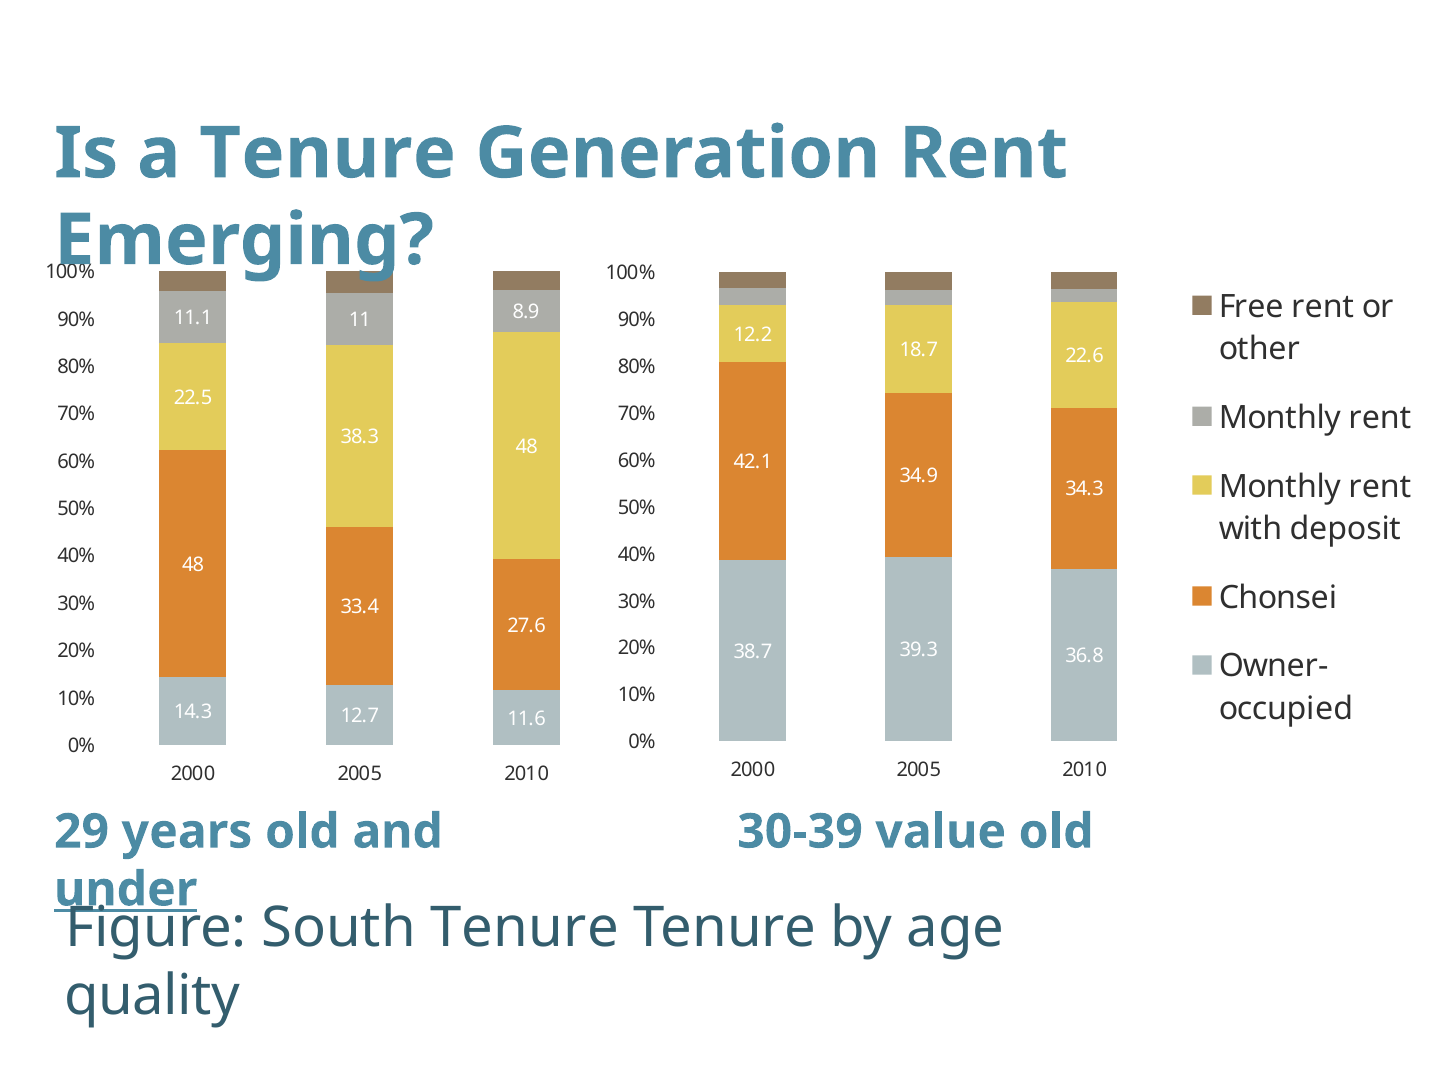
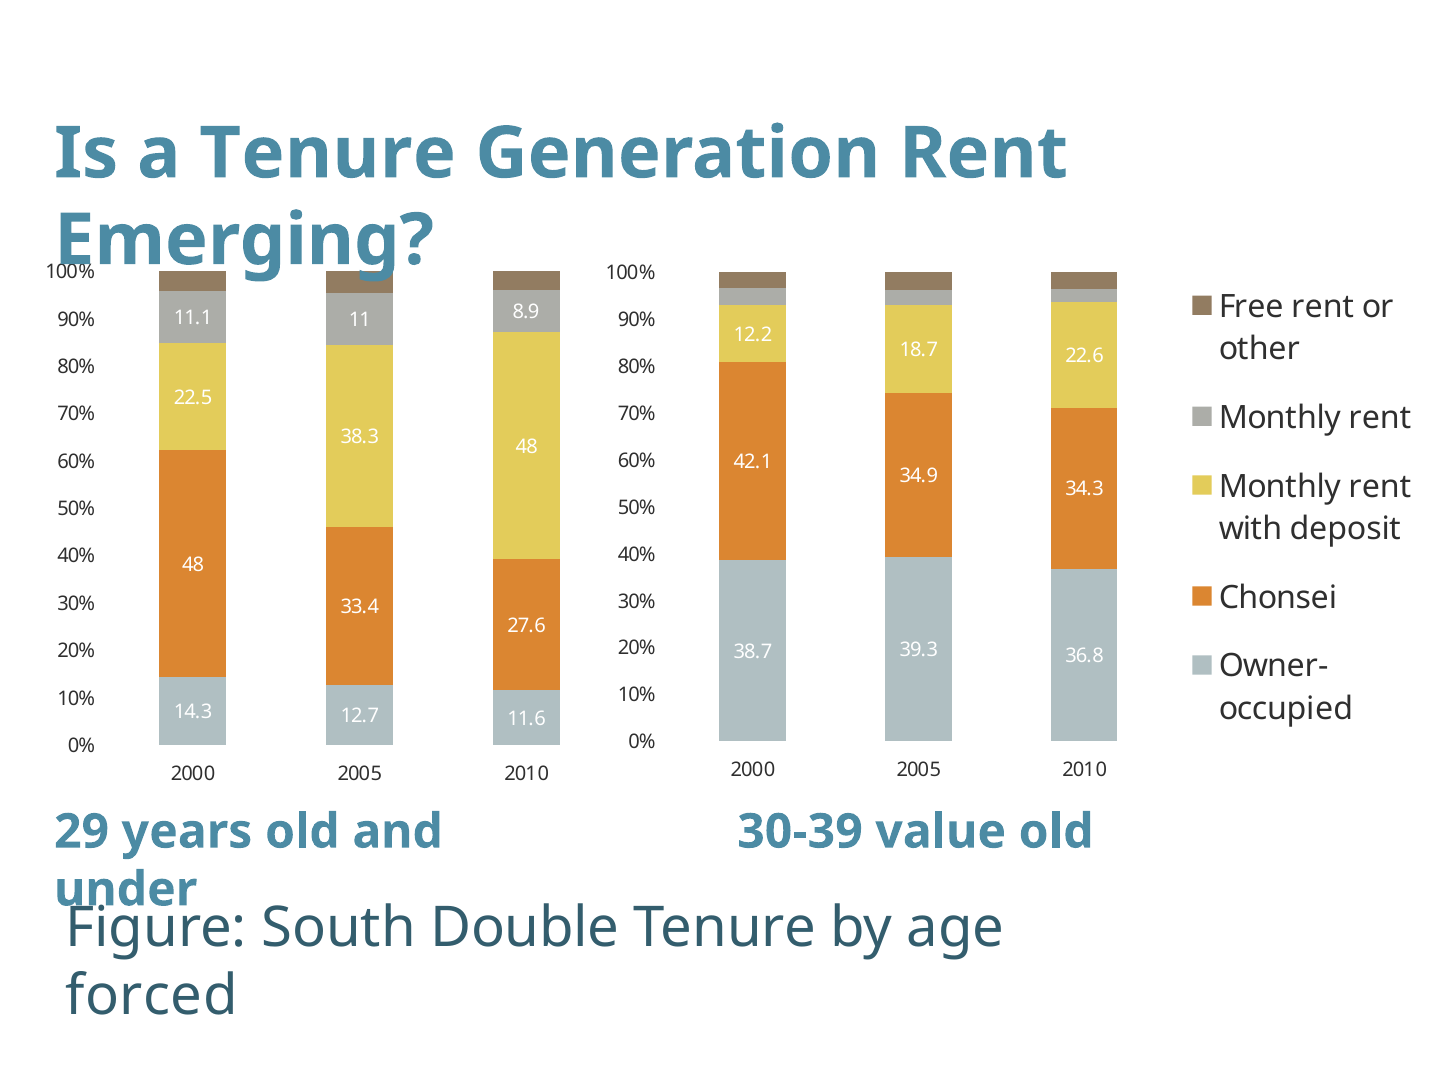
under underline: present -> none (126, 890)
South Tenure: Tenure -> Double (525, 929)
quality: quality -> forced (152, 996)
